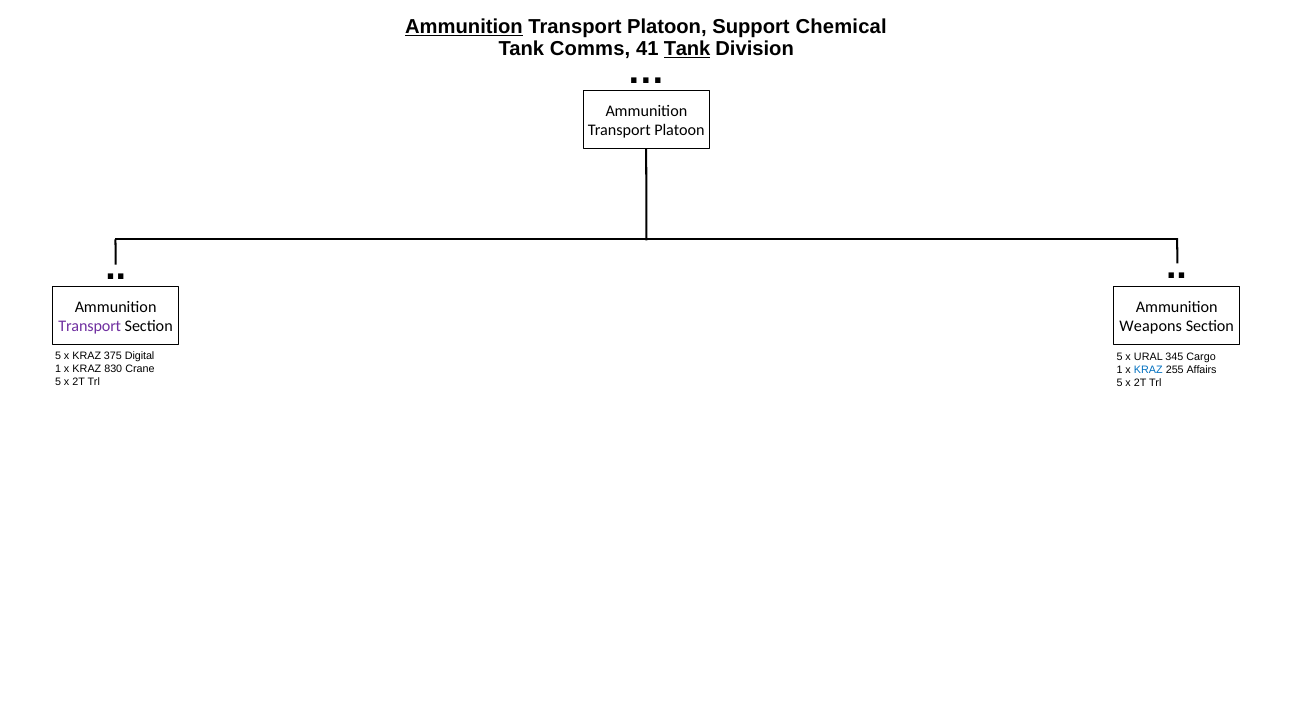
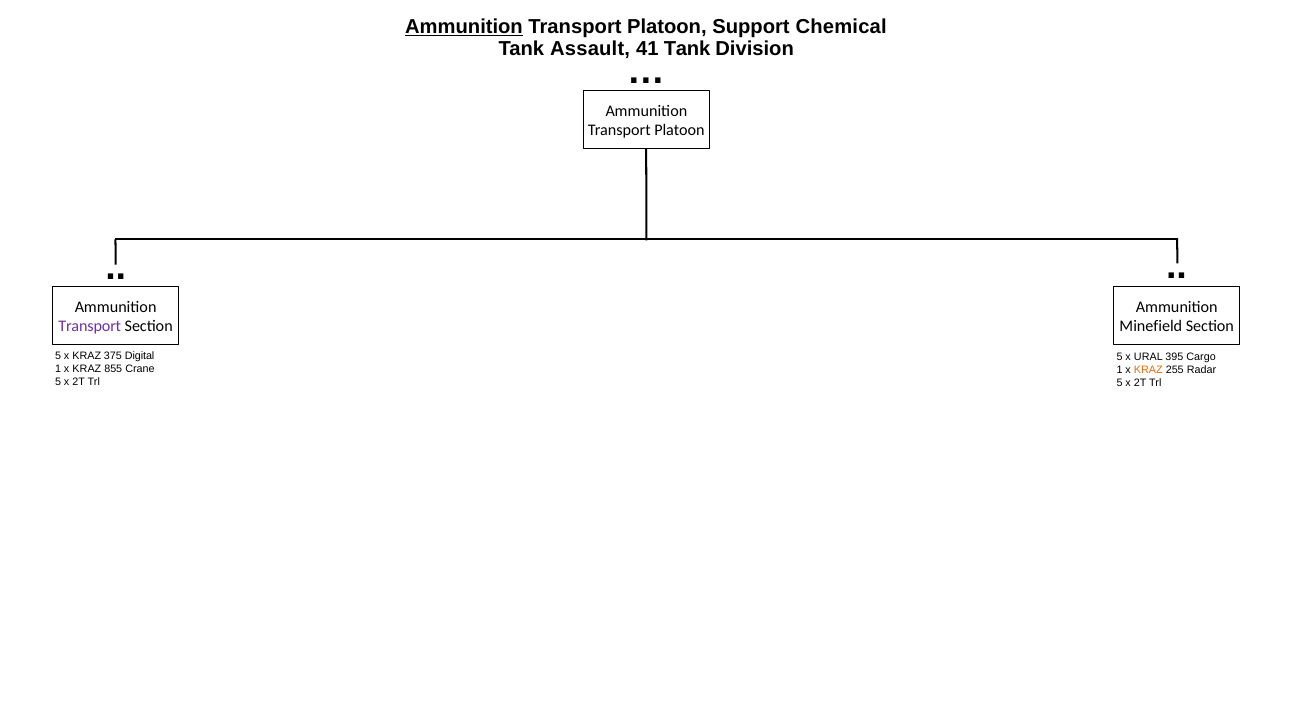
Comms: Comms -> Assault (590, 49)
Tank underline: present -> none (687, 49)
Weapons: Weapons -> Minefield (1151, 327)
345: 345 -> 395 (1174, 357)
830: 830 -> 855 (113, 369)
KRAZ colour: blue -> orange (1148, 370)
Affairs: Affairs -> Radar (1201, 370)
